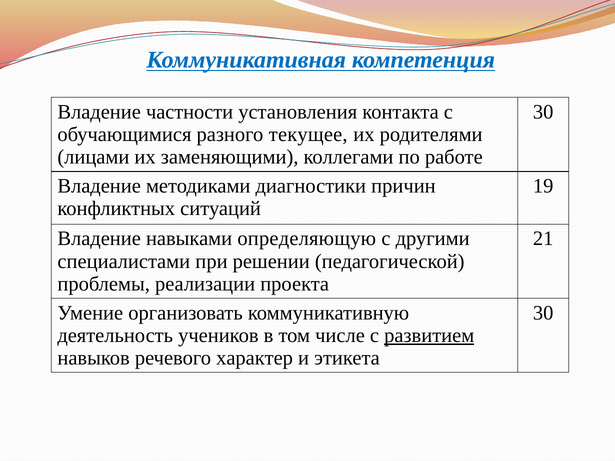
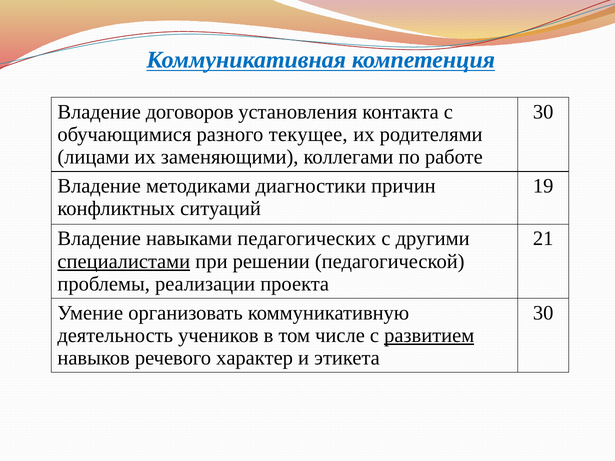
частности: частности -> договоров (190, 112)
определяющую: определяющую -> педагогических (307, 239)
специалистами underline: none -> present (124, 261)
